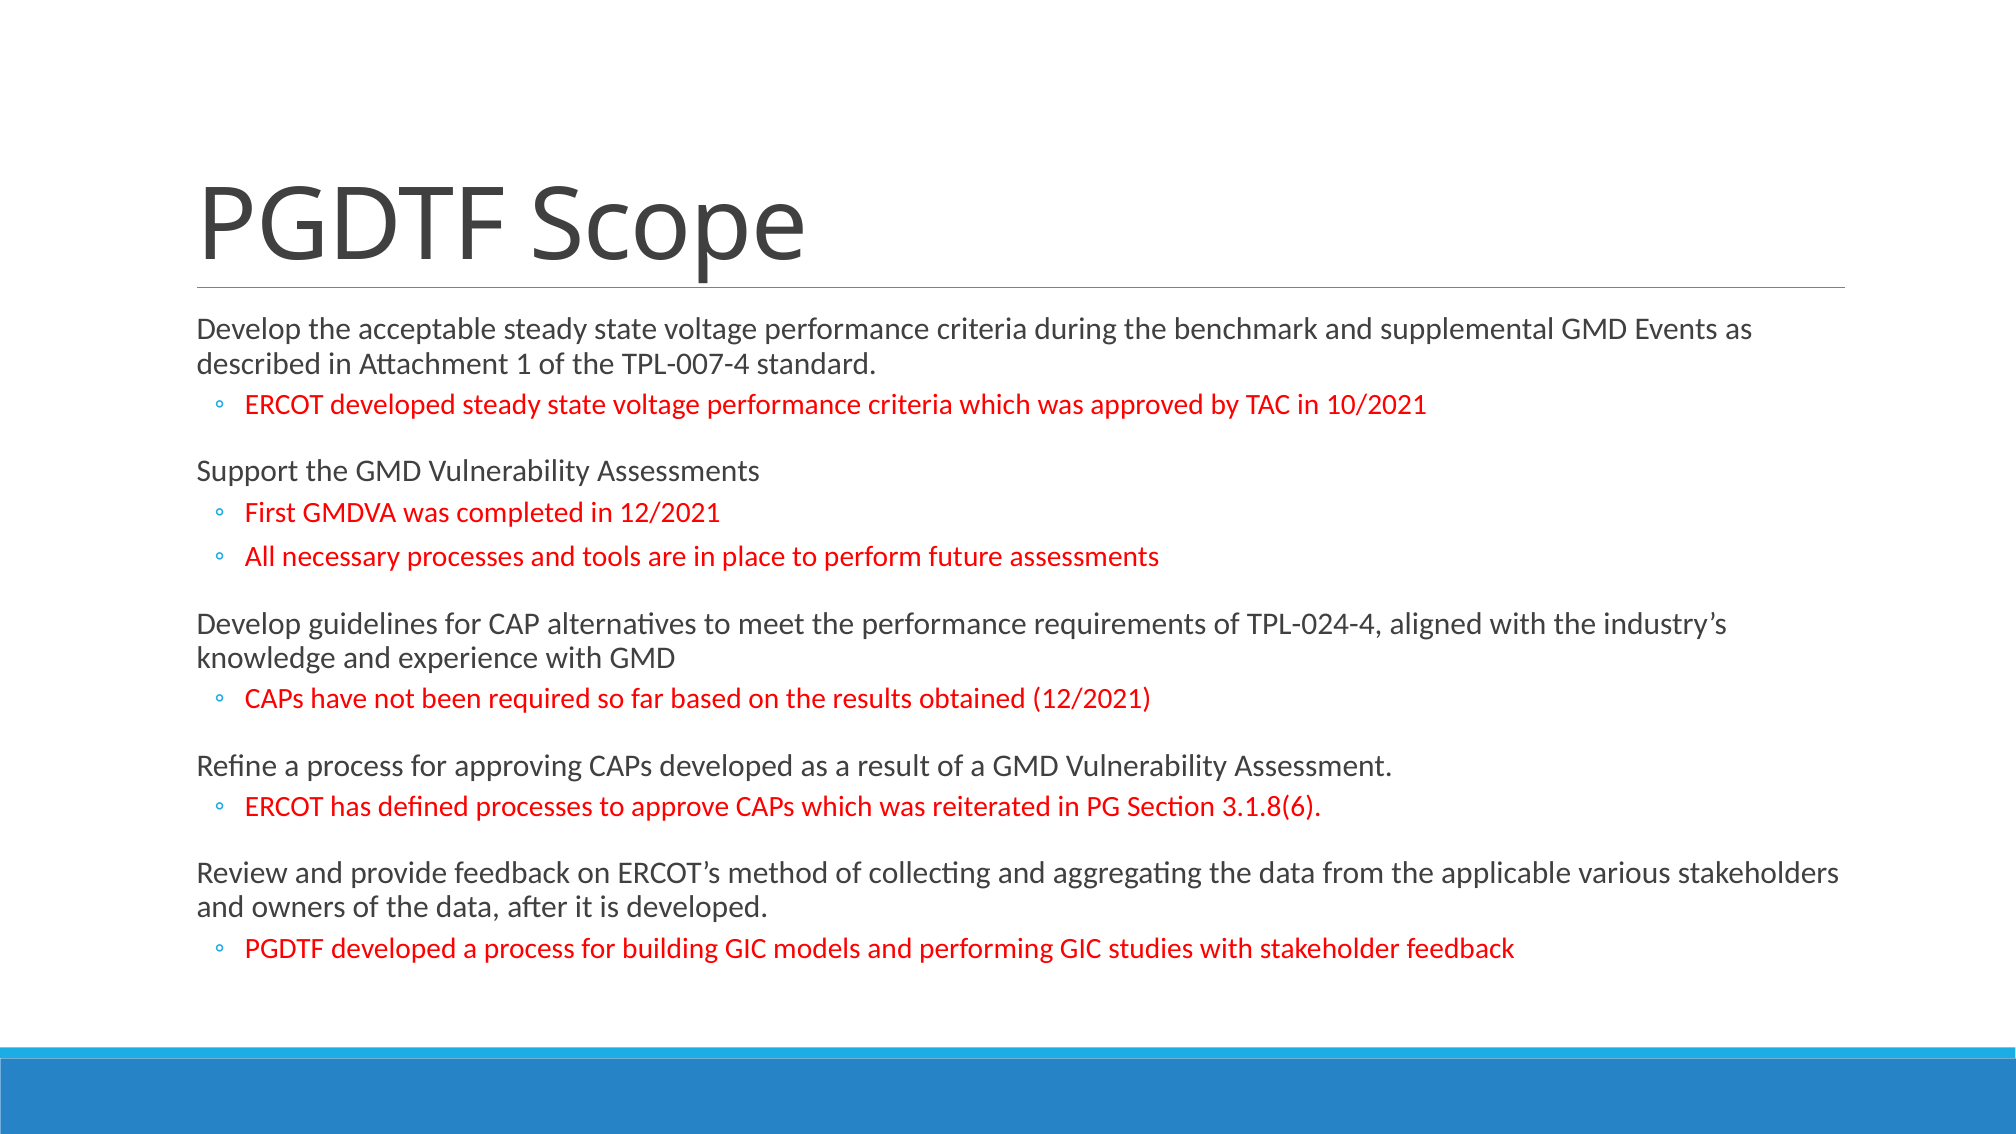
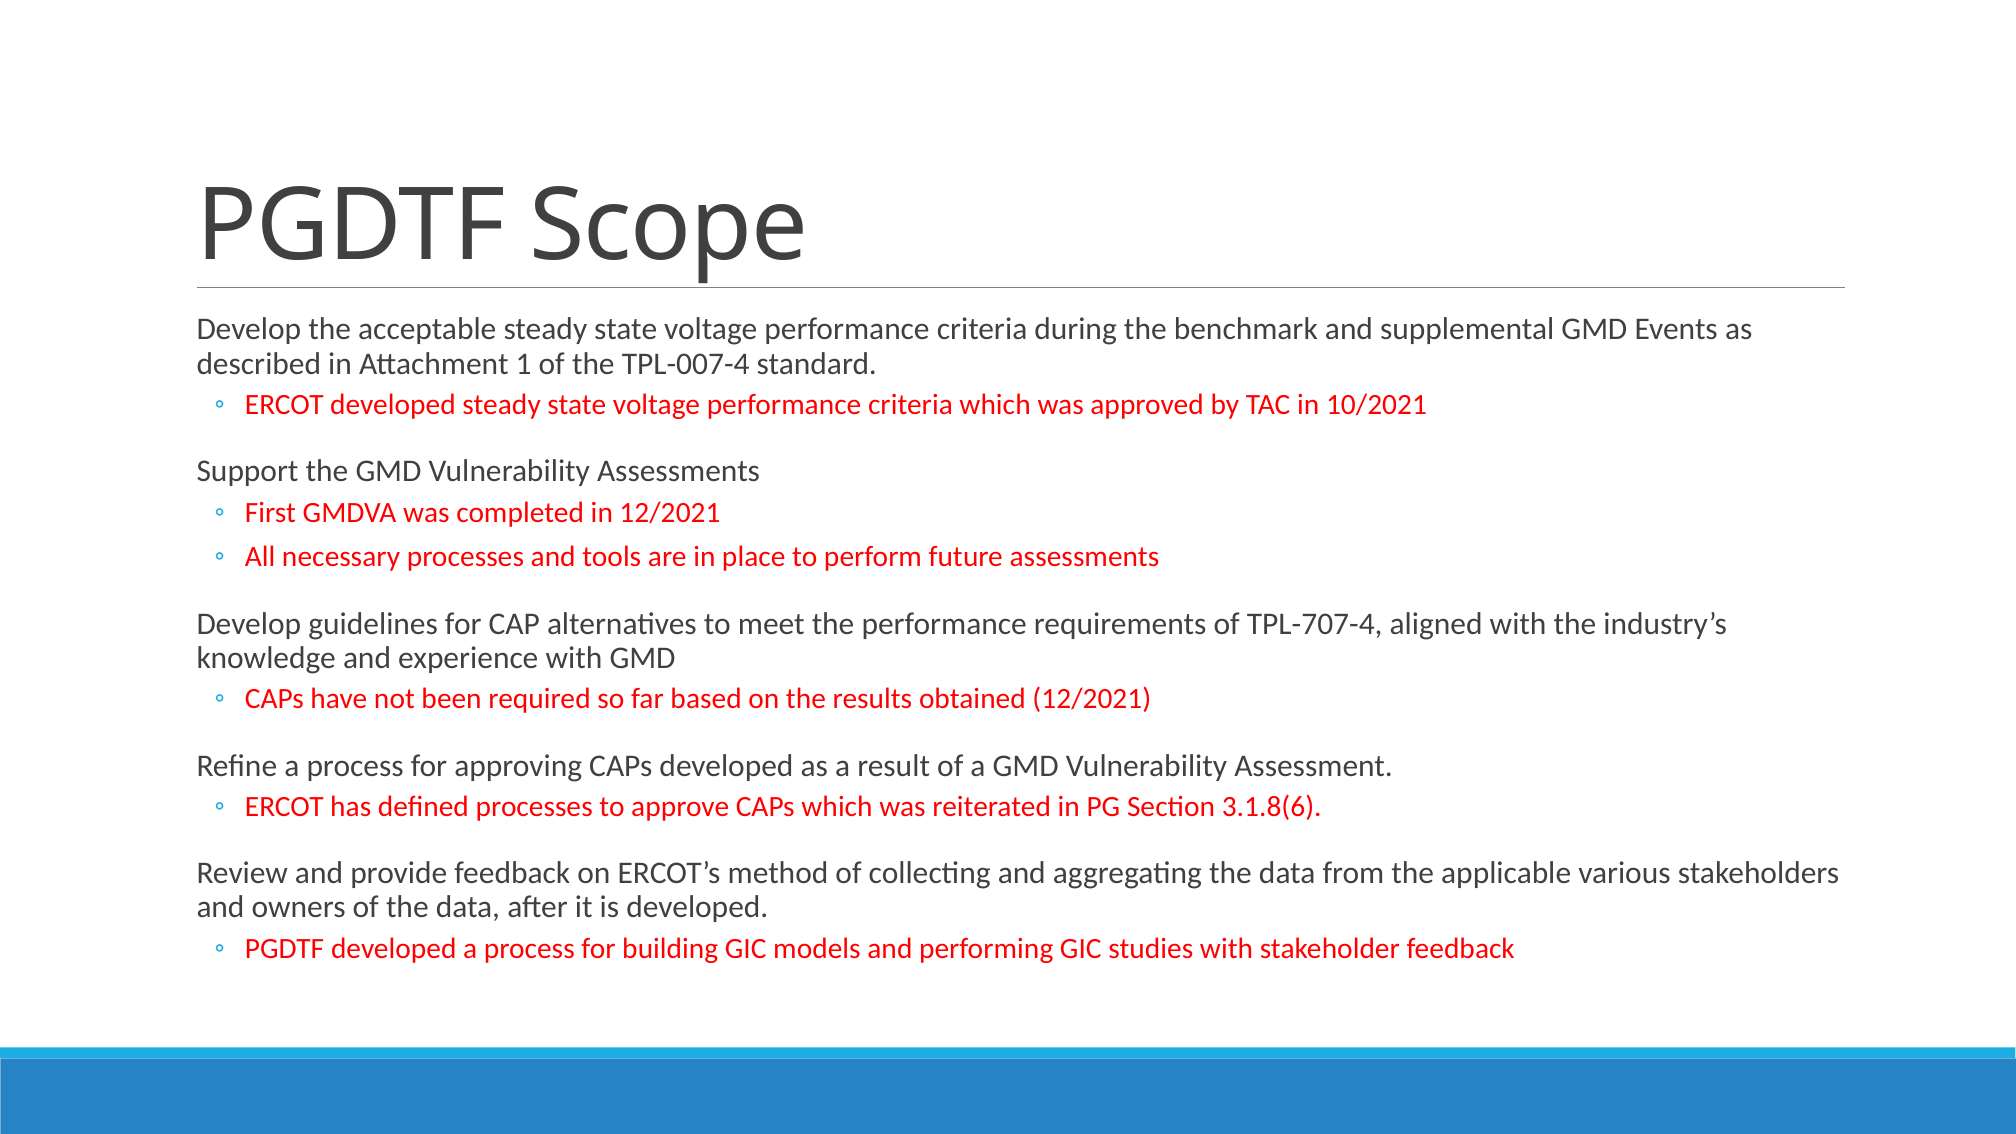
TPL-024-4: TPL-024-4 -> TPL-707-4 (1315, 624)
